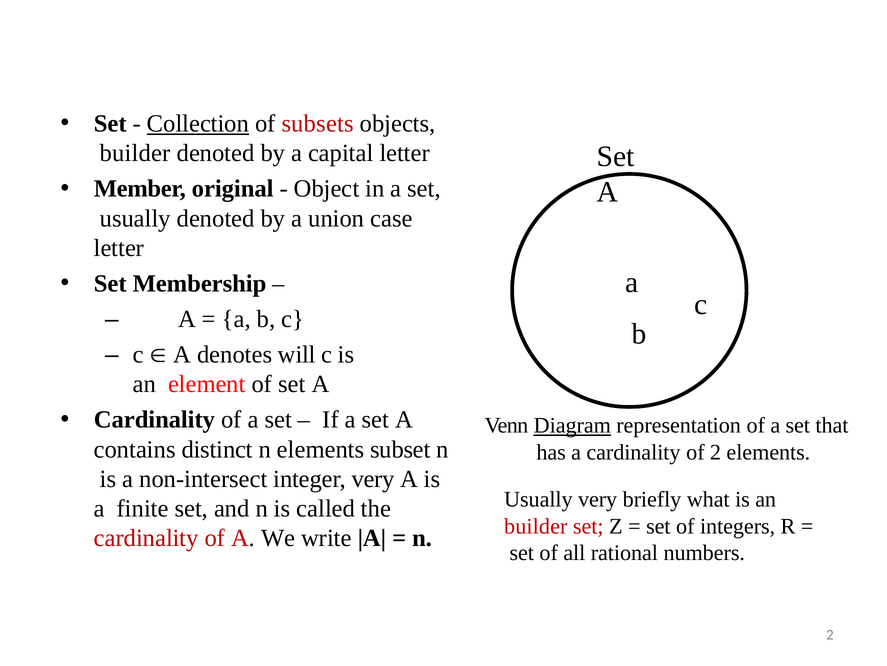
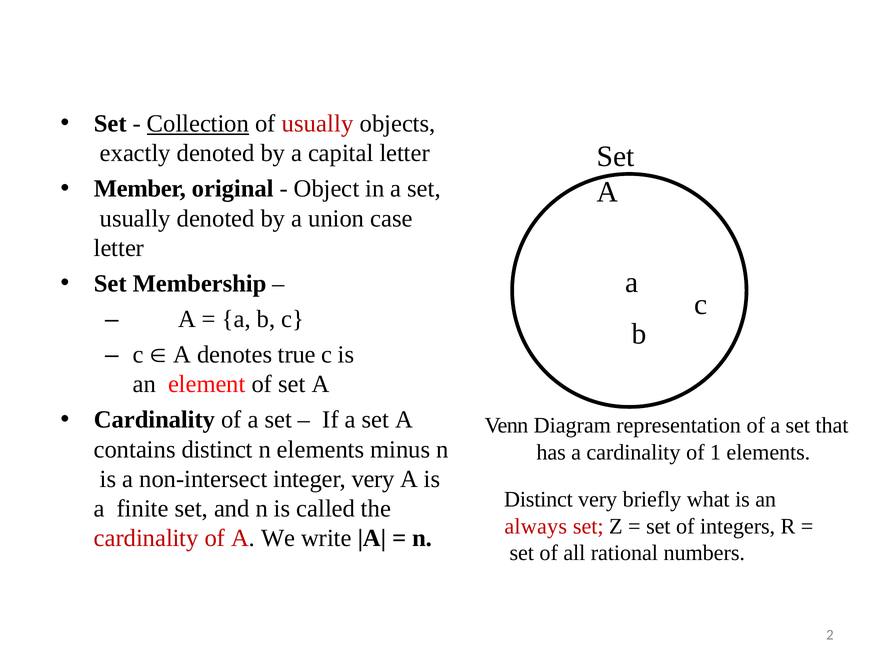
of subsets: subsets -> usually (318, 124)
builder: builder -> exactly (135, 153)
will: will -> true (297, 354)
Diagram underline: present -> none (572, 425)
subset: subset -> minus (400, 449)
of 2: 2 -> 1 (716, 452)
Usually: Usually -> Distinct (538, 499)
builder: builder -> always (536, 526)
